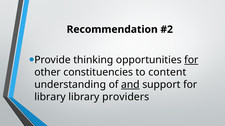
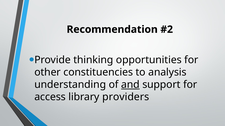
for underline: present -> none (191, 60)
content: content -> analysis (167, 73)
library: library -> access (50, 97)
